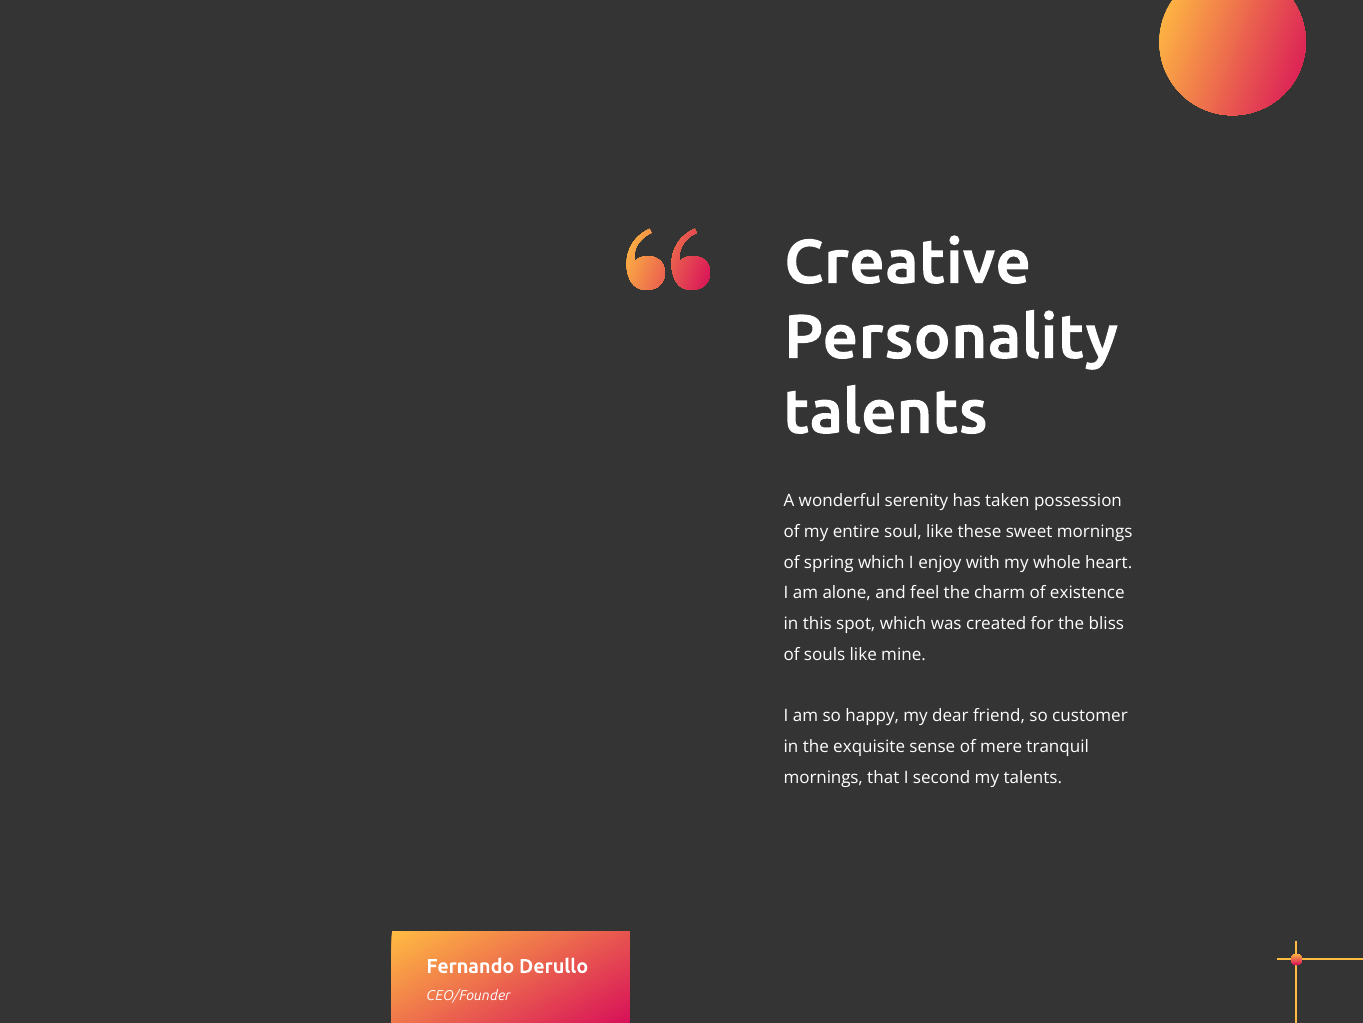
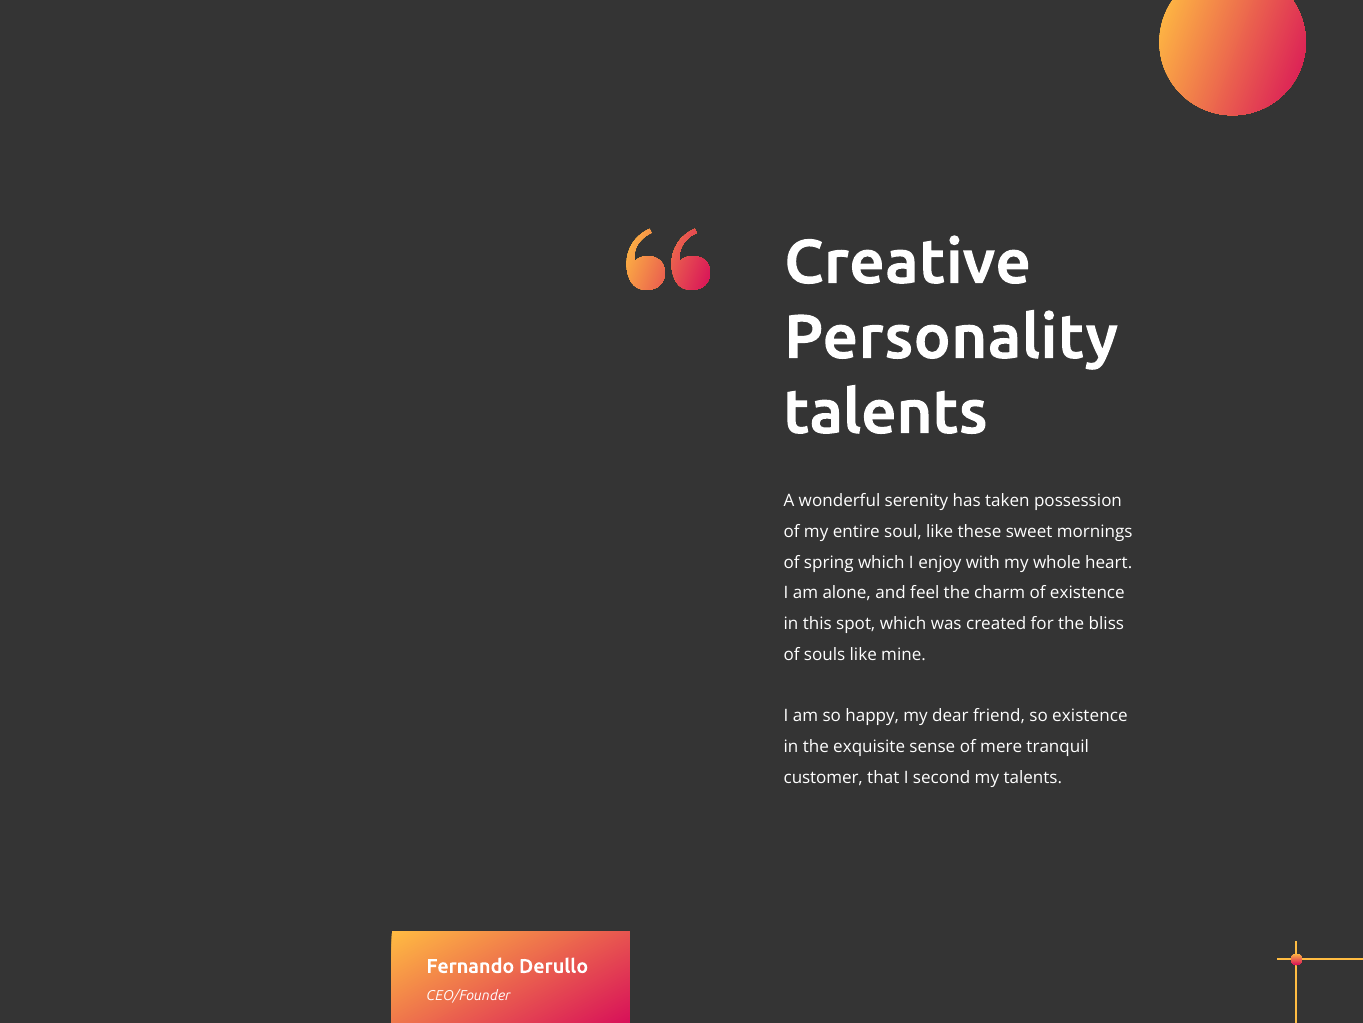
so customer: customer -> existence (1090, 716)
mornings: mornings -> customer (823, 777)
